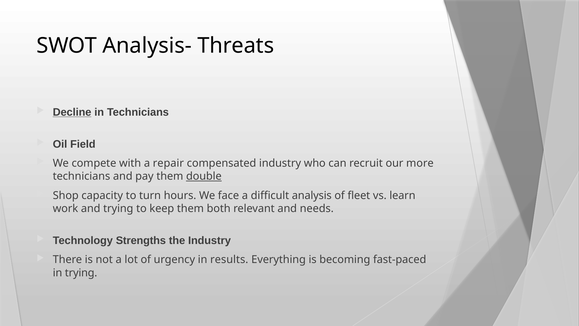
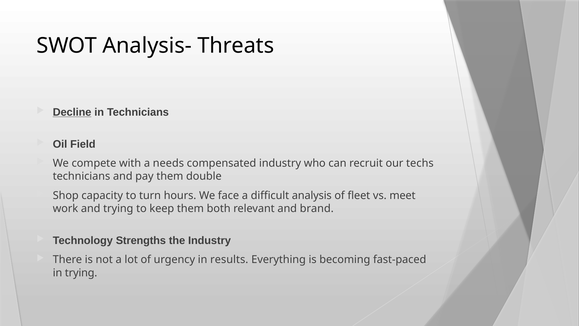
repair: repair -> needs (168, 163)
more: more -> techs (420, 163)
double underline: present -> none (204, 176)
learn: learn -> meet (402, 195)
needs: needs -> brand (317, 208)
